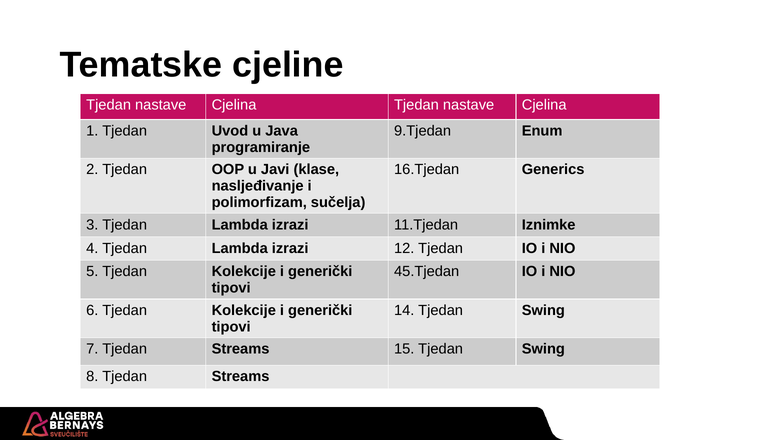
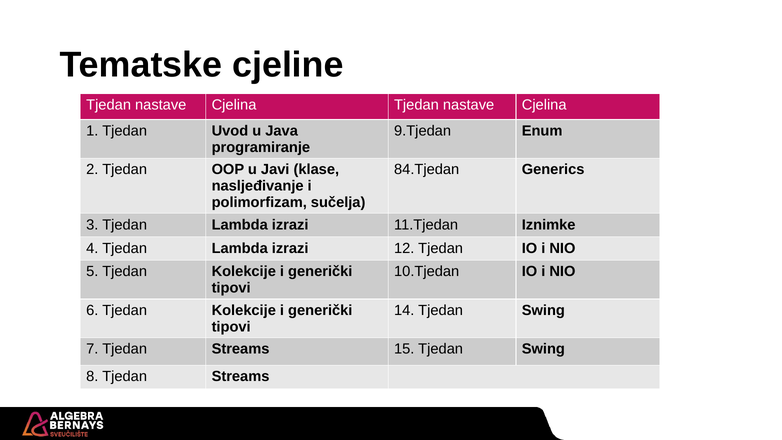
16.Tjedan: 16.Tjedan -> 84.Tjedan (427, 169)
45.Tjedan: 45.Tjedan -> 10.Tjedan (427, 272)
